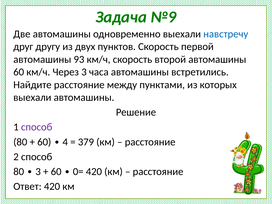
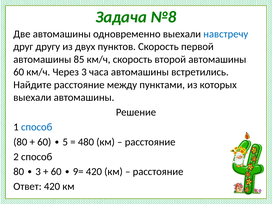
№9: №9 -> №8 (163, 17)
93: 93 -> 85 (79, 59)
способ colour: purple -> blue (37, 127)
4: 4 -> 5 (65, 142)
379: 379 -> 480 (86, 142)
0=: 0= -> 9= (78, 172)
